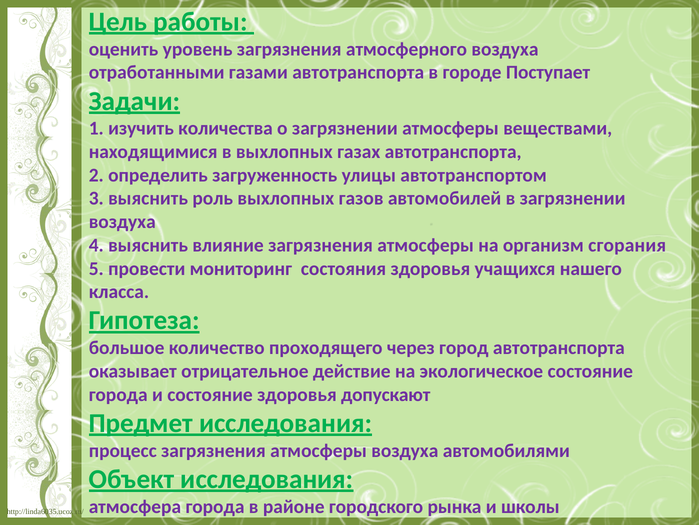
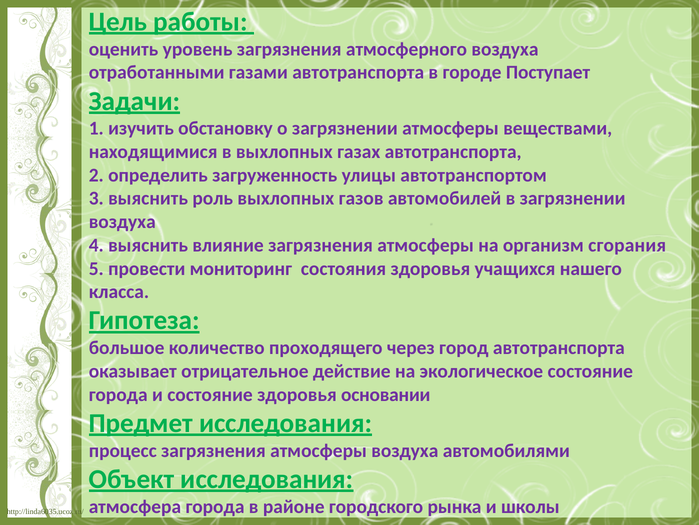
количества: количества -> обстановку (226, 128)
допускают: допускают -> основании (386, 394)
